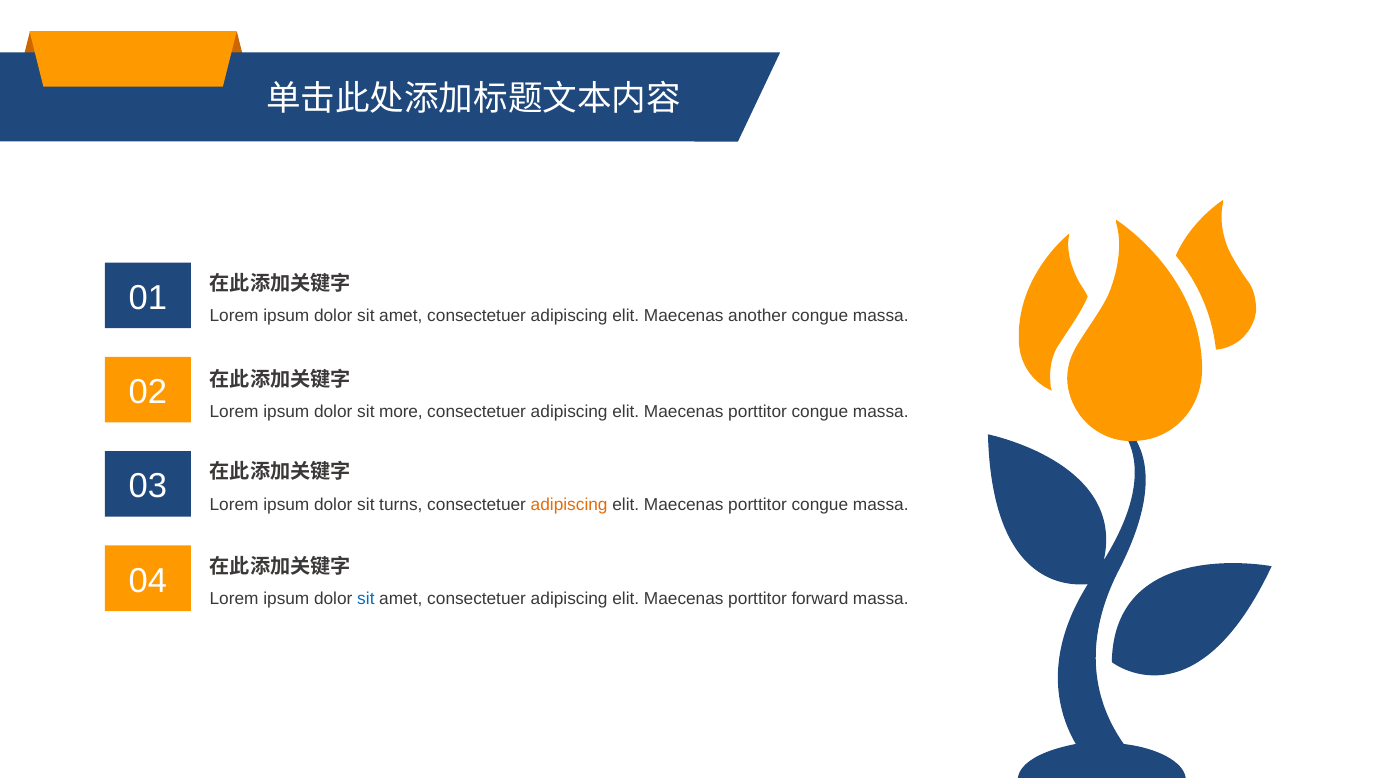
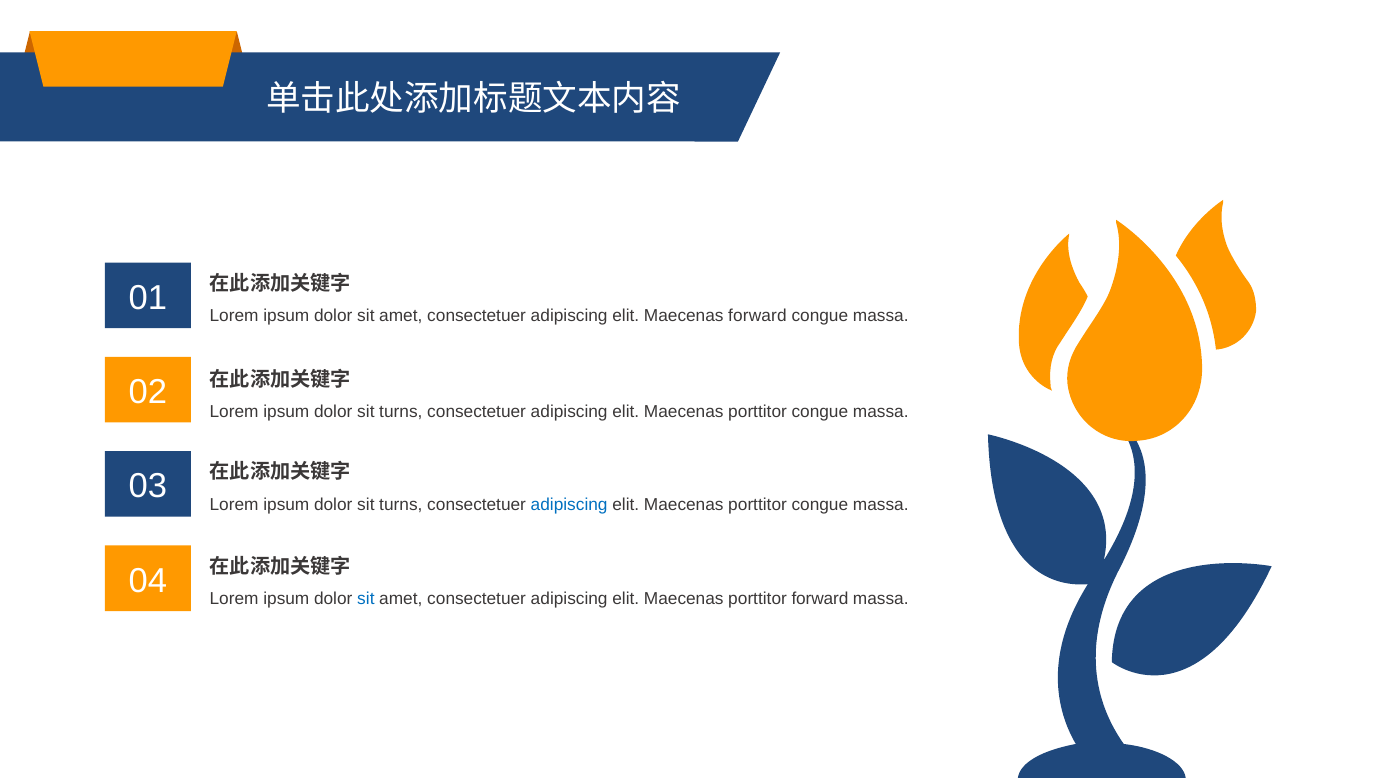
Maecenas another: another -> forward (757, 316)
more: more -> turns (401, 412)
adipiscing colour: orange -> blue (569, 505)
